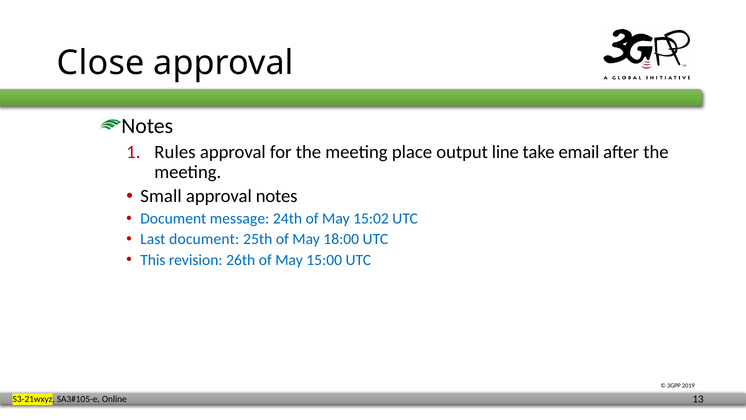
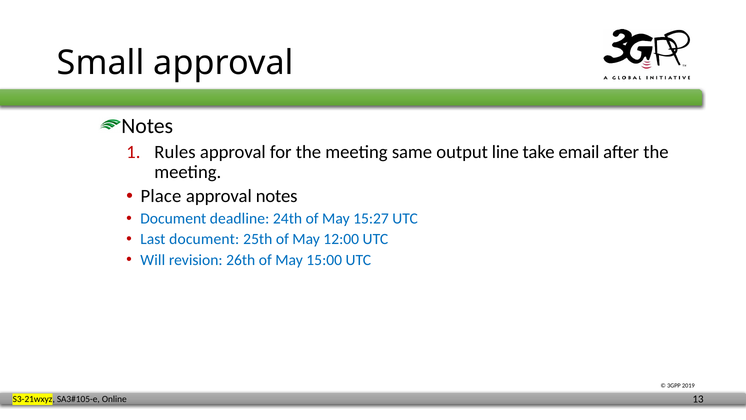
Close: Close -> Small (101, 63)
place: place -> same (412, 152)
Small: Small -> Place (161, 196)
message: message -> deadline (240, 218)
15:02: 15:02 -> 15:27 (371, 218)
18:00: 18:00 -> 12:00 (341, 239)
This: This -> Will (153, 260)
